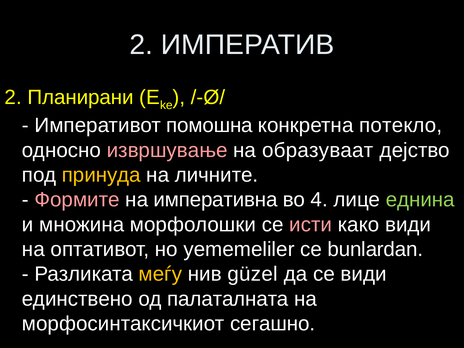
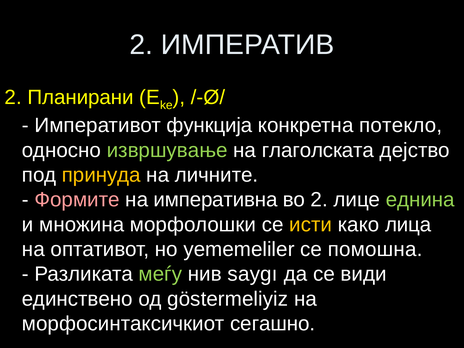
помошна: помошна -> функција (209, 126)
извршување colour: pink -> light green (167, 150)
образуваат: образуваат -> глаголската (318, 150)
во 4: 4 -> 2 (319, 200)
исти colour: pink -> yellow (311, 225)
како види: види -> лица (408, 225)
bunlardan: bunlardan -> помошна (375, 249)
меѓу colour: yellow -> light green (160, 274)
güzel: güzel -> saygı (253, 274)
палаталната: палаталната -> göstermeliyiz (228, 299)
